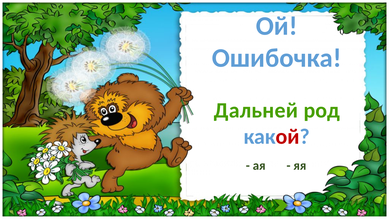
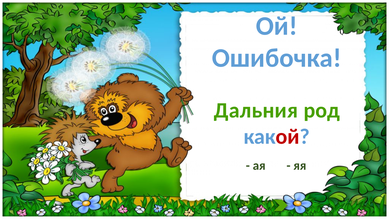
Дальней: Дальней -> Дальния (256, 110)
